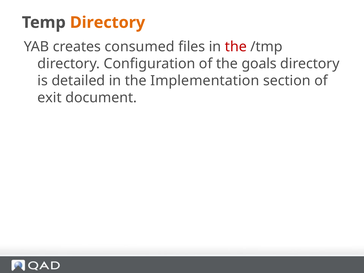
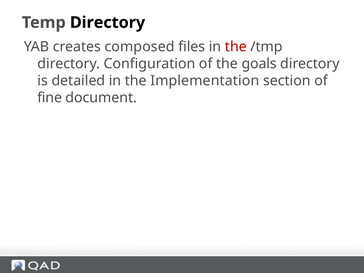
Directory colour: orange -> black (108, 23)
consumed: consumed -> composed (140, 47)
exit: exit -> fine (50, 98)
